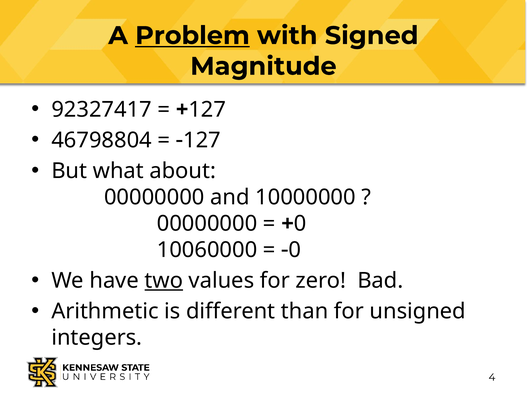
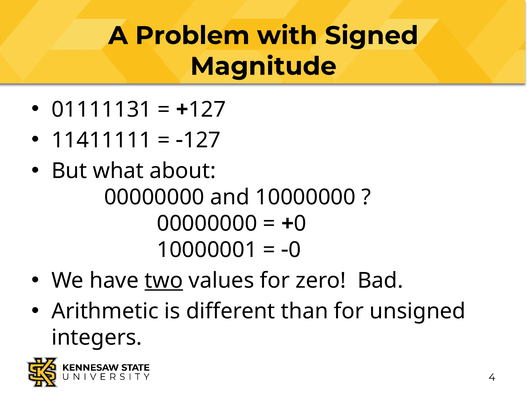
Problem underline: present -> none (192, 36)
92327417: 92327417 -> 01111131 (102, 110)
46798804: 46798804 -> 11411111 (102, 140)
10060000: 10060000 -> 10000001 (207, 250)
